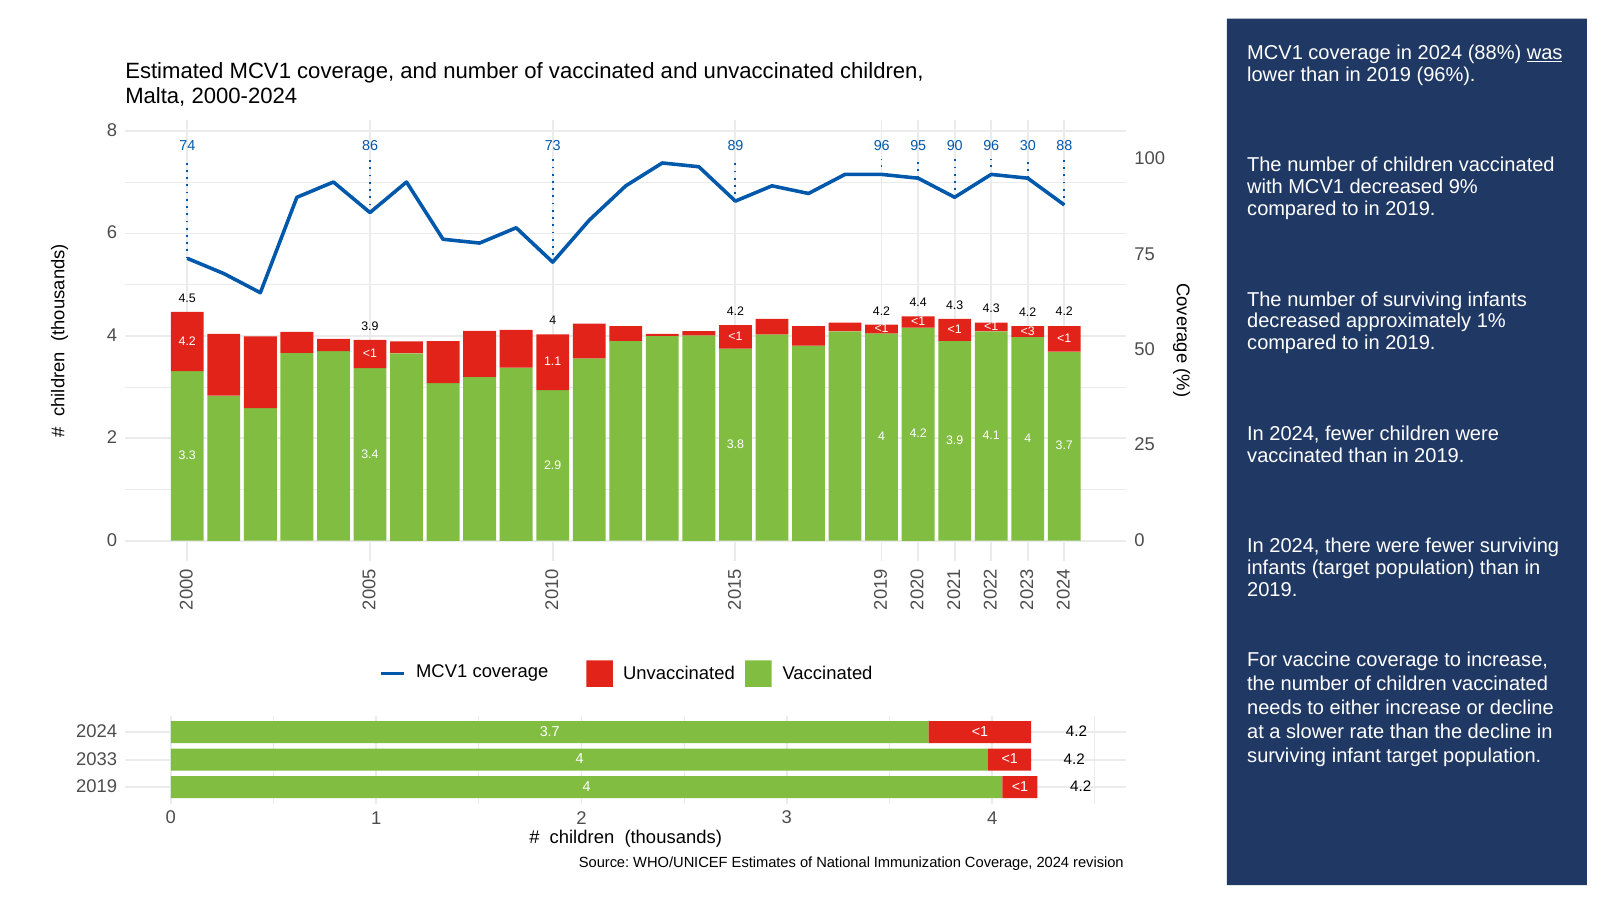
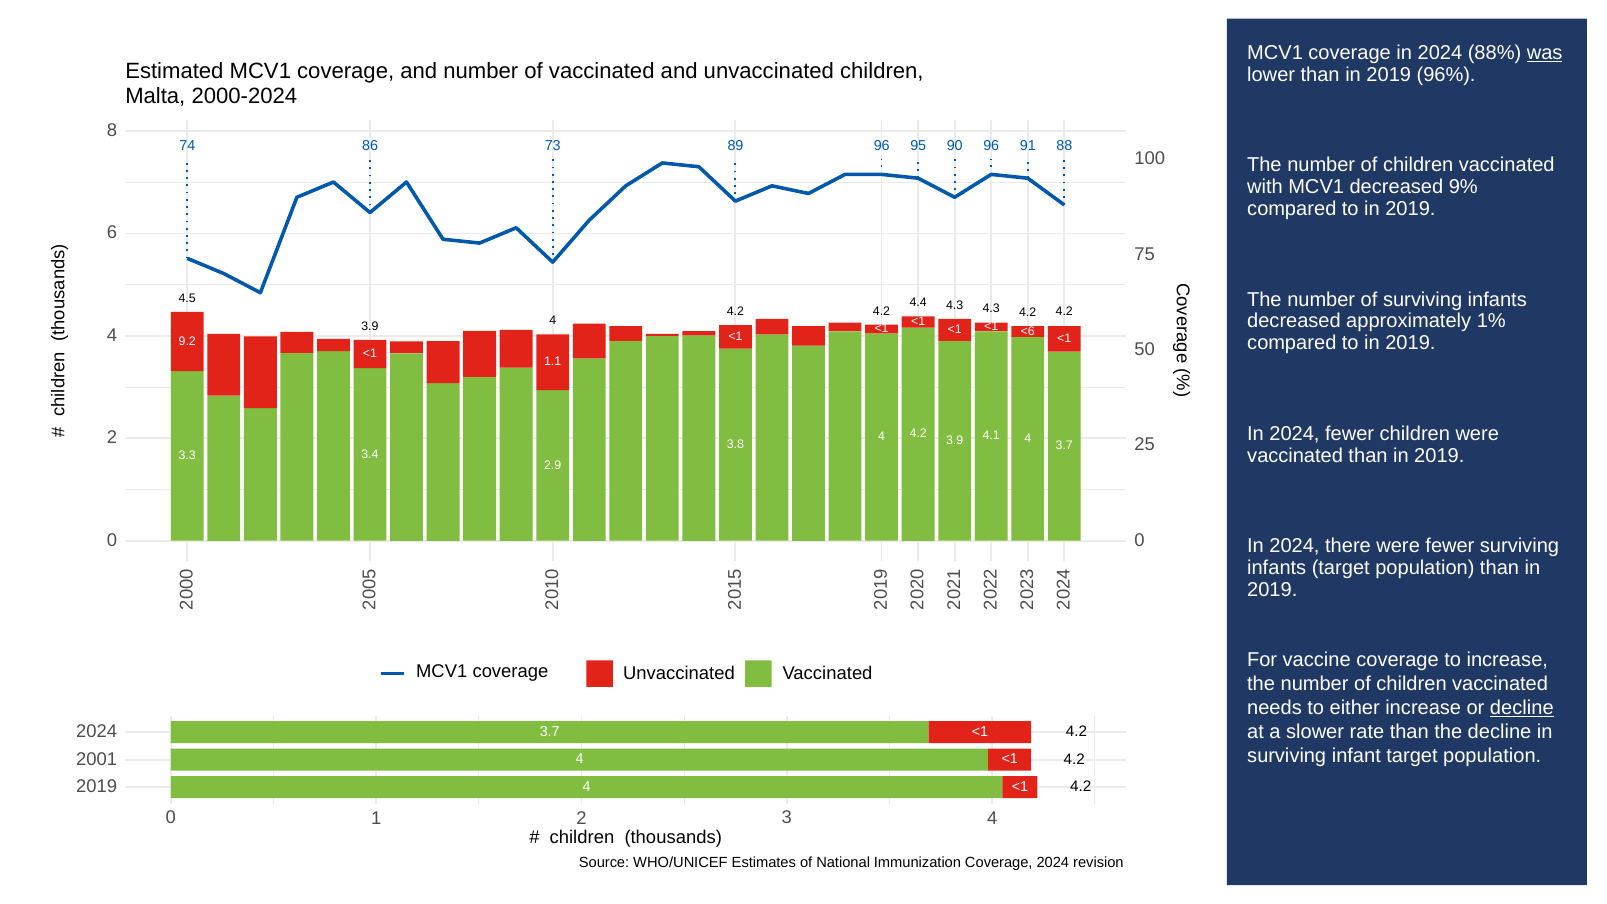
30: 30 -> 91 (1028, 146)
<3: <3 -> <6 (1028, 331)
4.2: 4.2 -> 9.2 (187, 341)
decline underline: none -> present (1522, 708)
2033: 2033 -> 2001 (97, 759)
